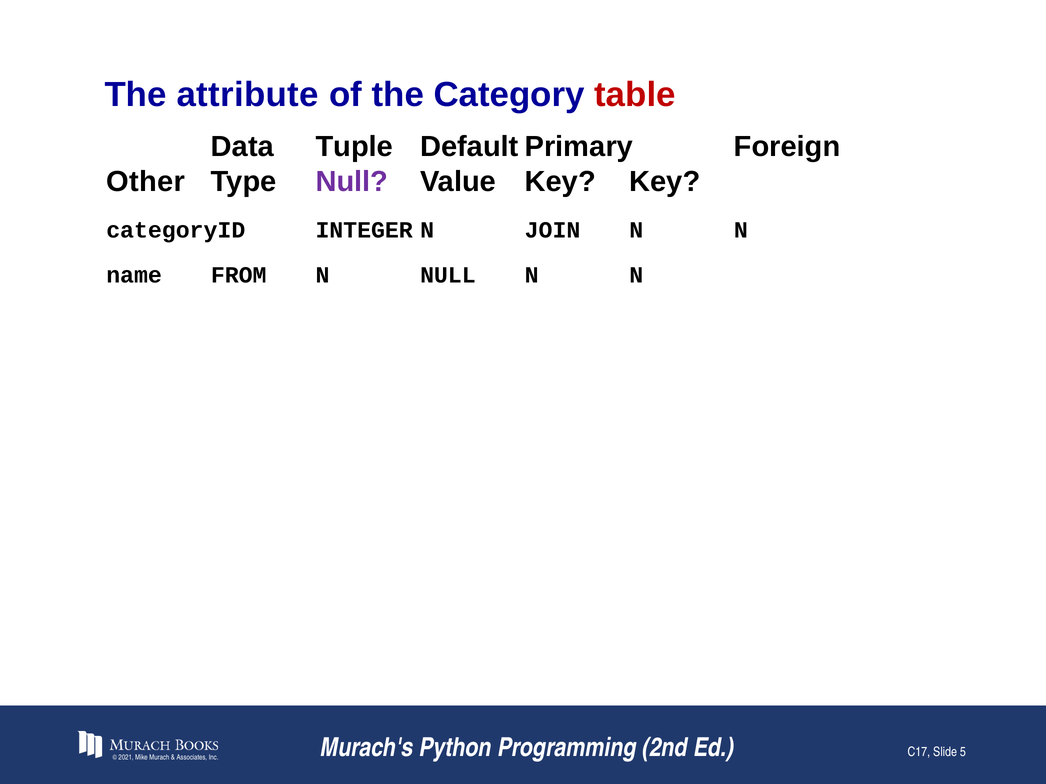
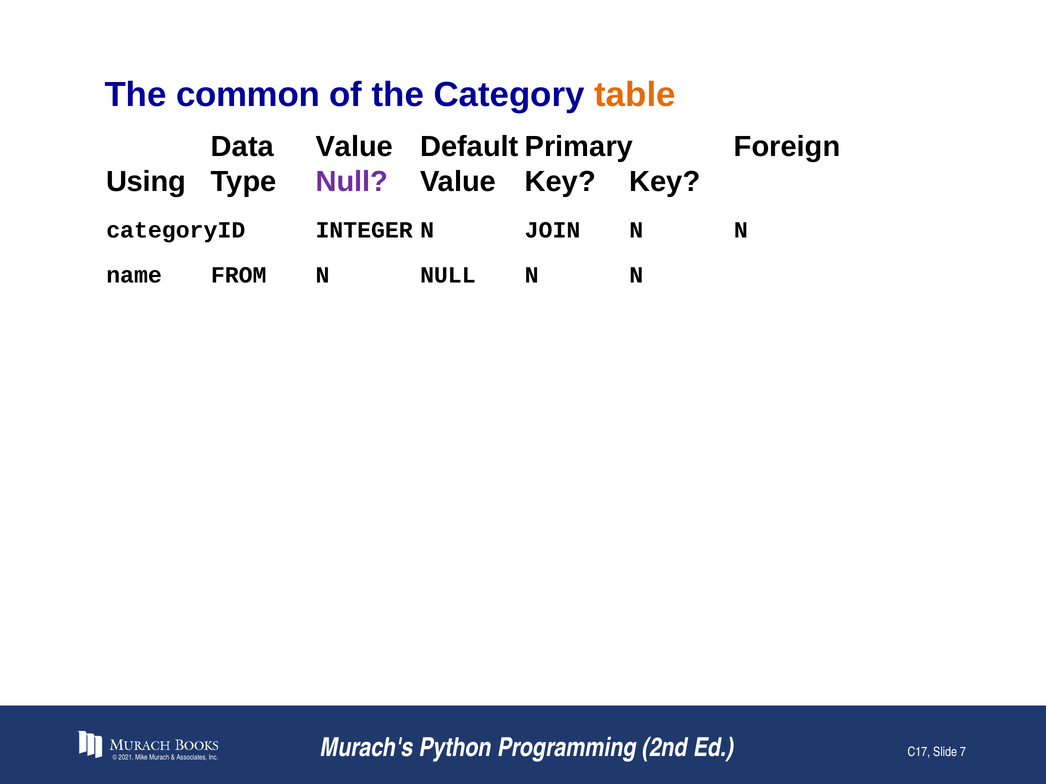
attribute: attribute -> common (248, 95)
table colour: red -> orange (635, 95)
Data Tuple: Tuple -> Value (354, 147)
Other: Other -> Using (146, 182)
5: 5 -> 7 (963, 753)
